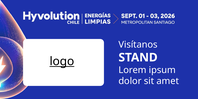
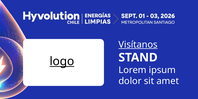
Visítanos underline: none -> present (138, 45)
